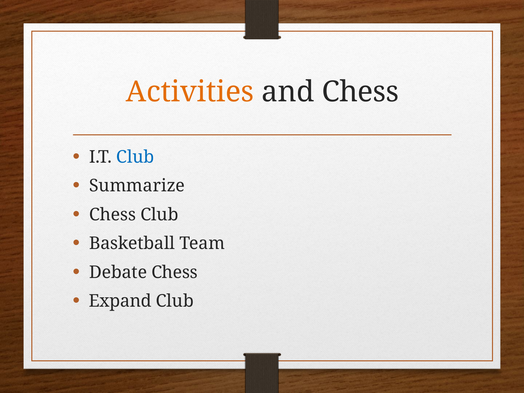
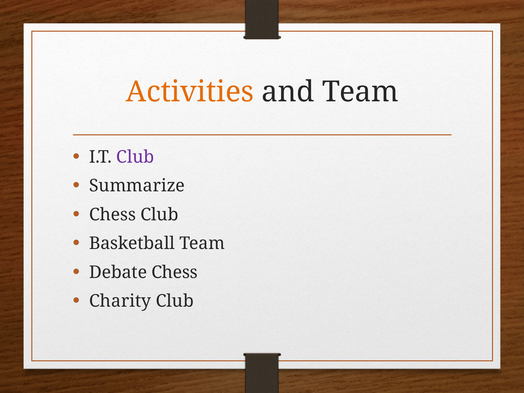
and Chess: Chess -> Team (360, 92)
Club colour: blue -> purple (135, 157)
Expand: Expand -> Charity (120, 301)
